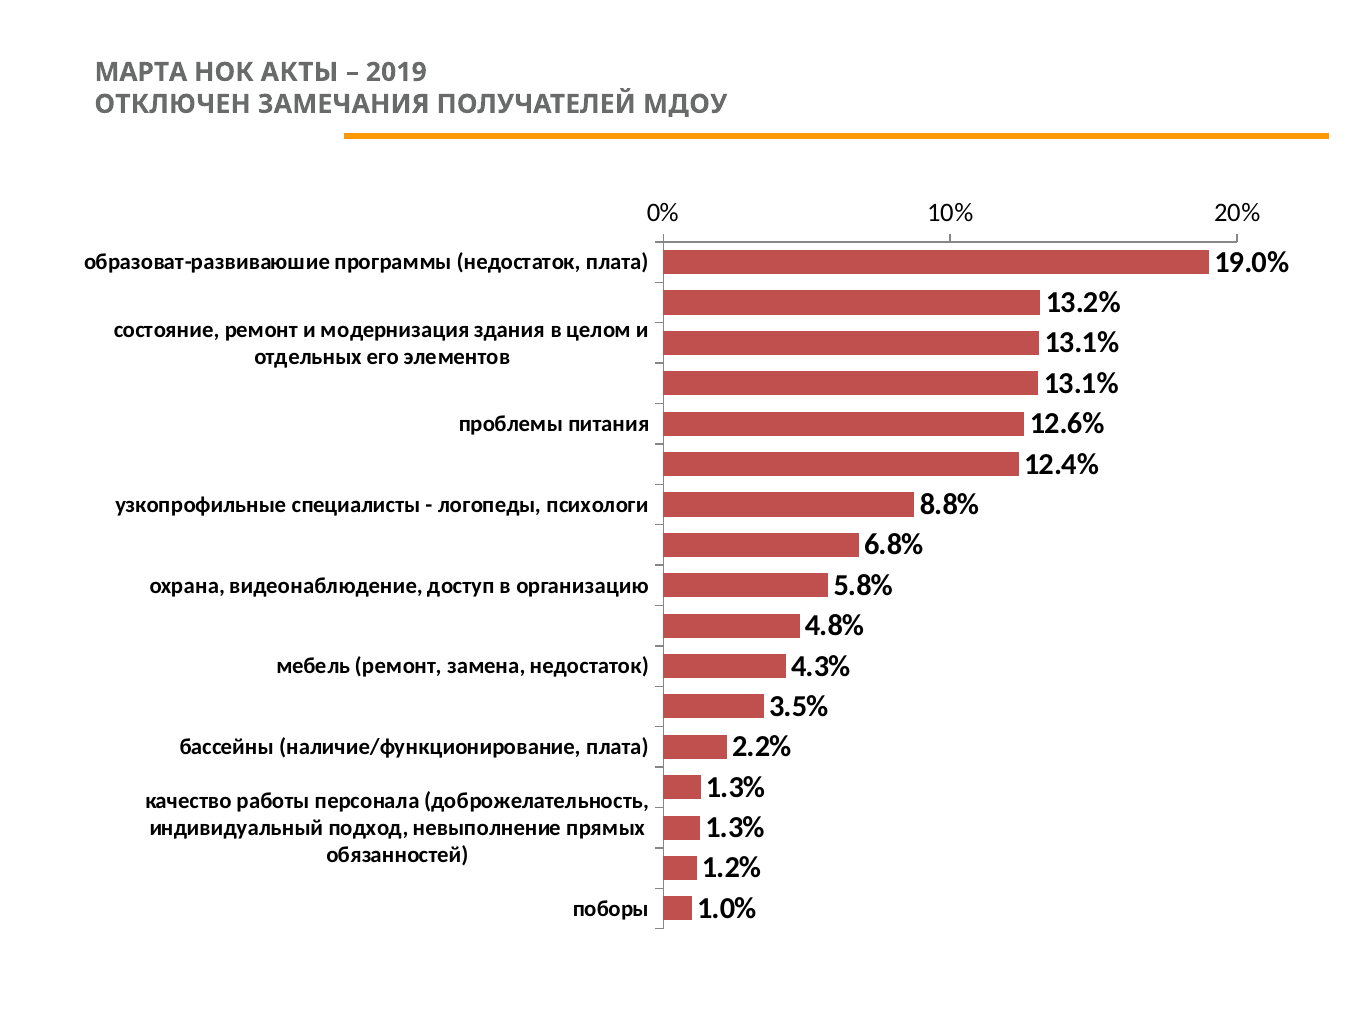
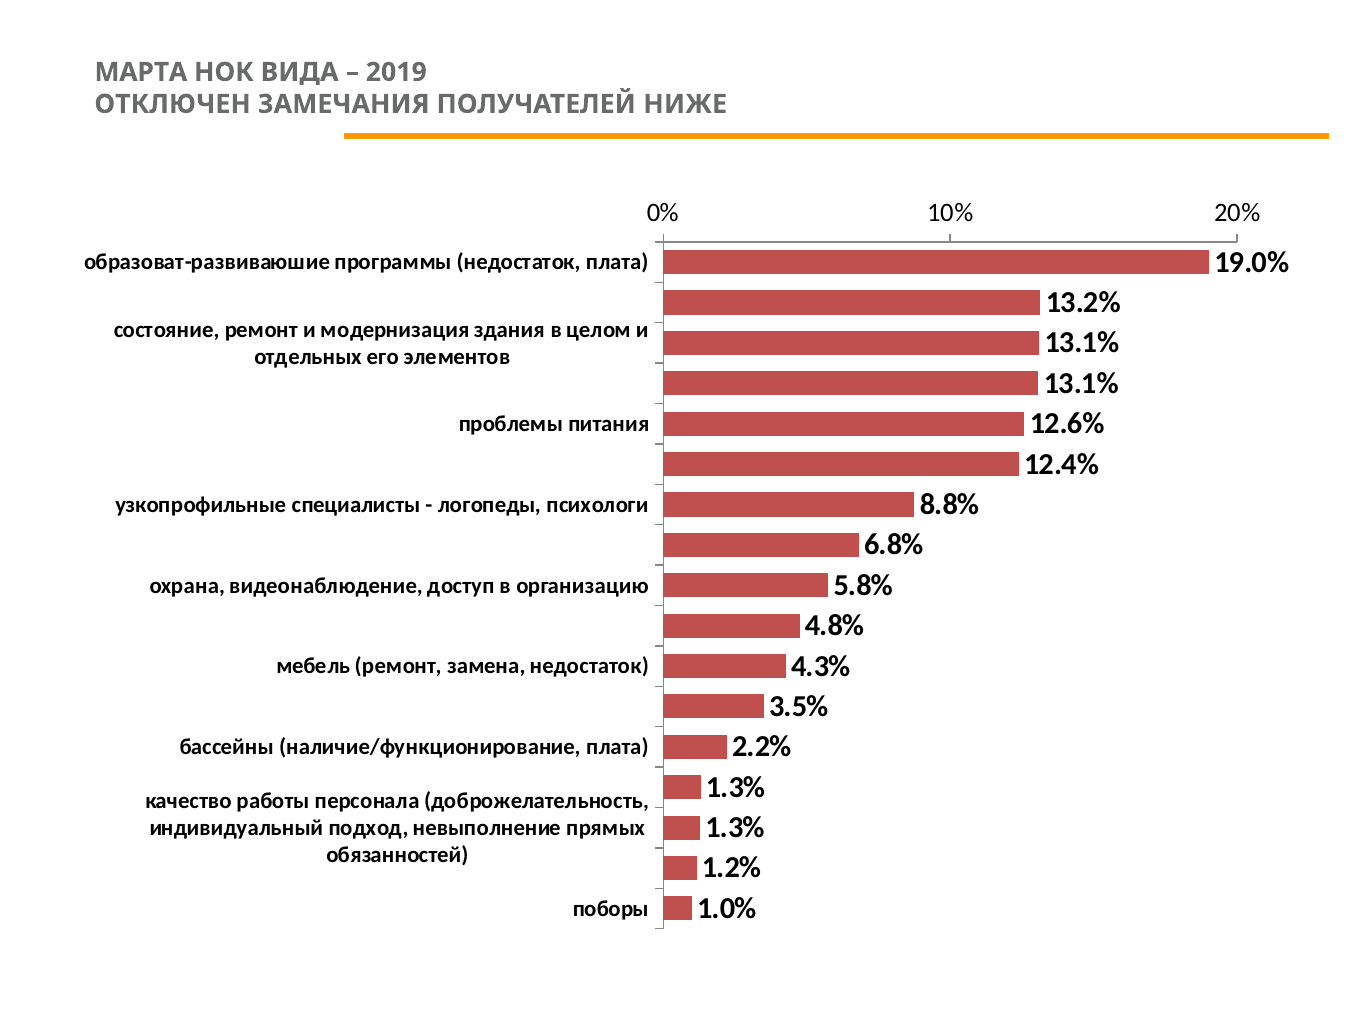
АКТЫ: АКТЫ -> ВИДА (300, 72)
МДОУ: МДОУ -> НИЖЕ (685, 104)
